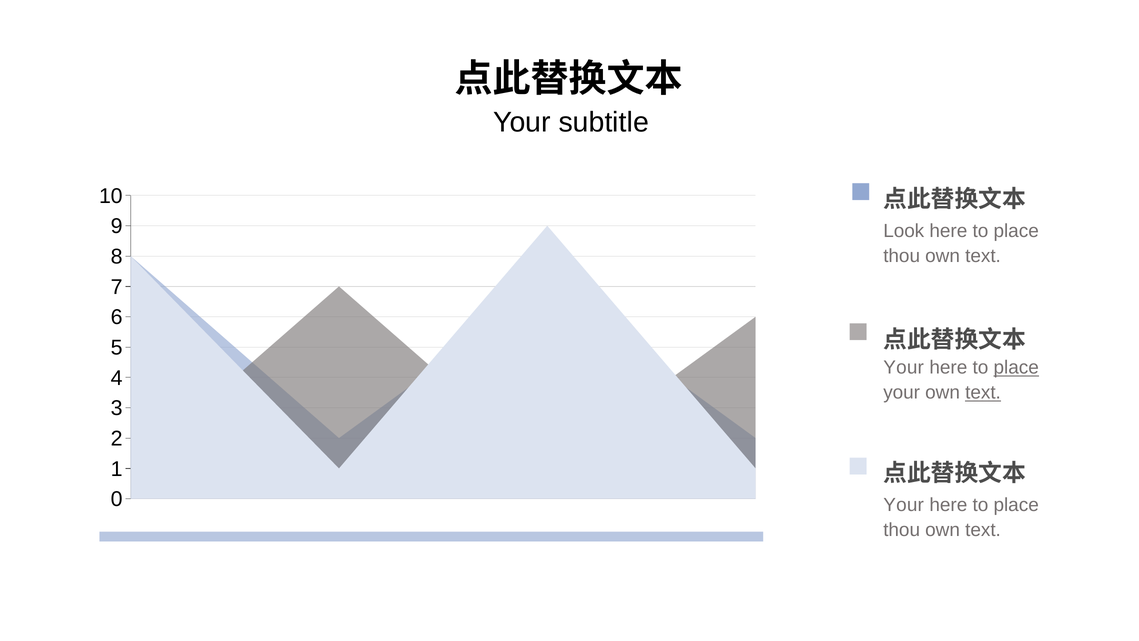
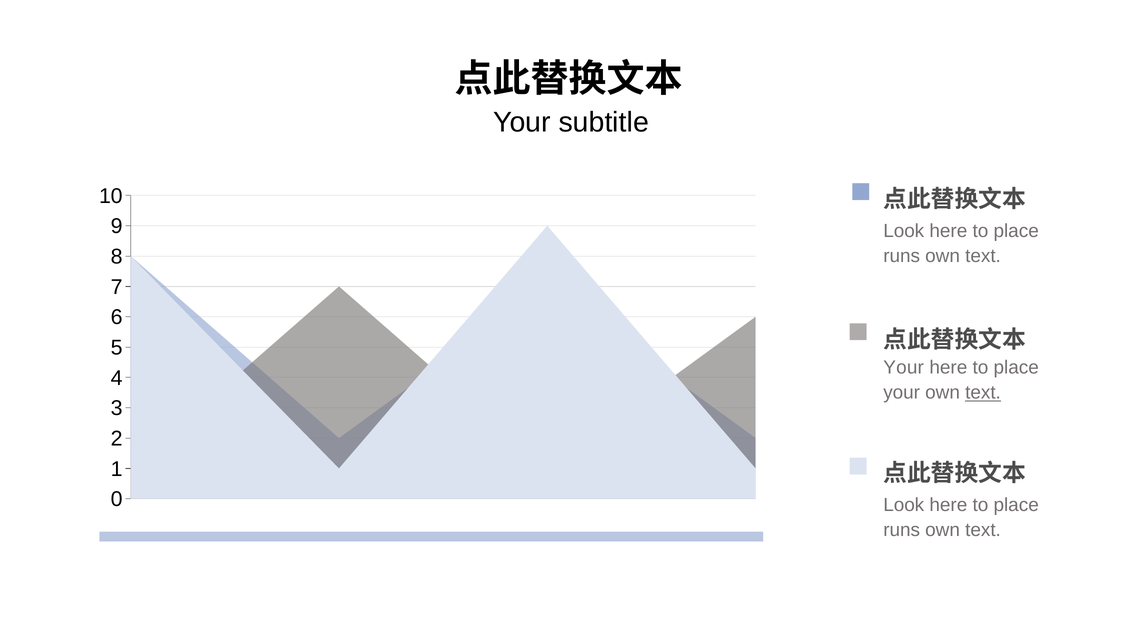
thou: thou -> runs (902, 256)
place underline: present -> none (1016, 367)
Your: Your -> Look (904, 505)
thou: thou -> runs (902, 530)
